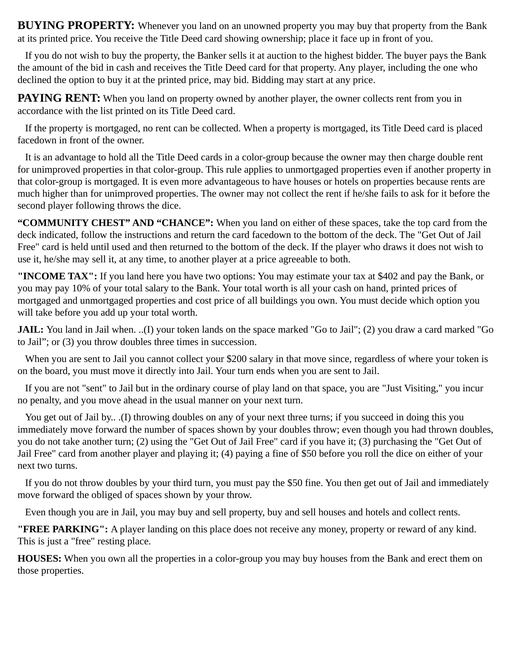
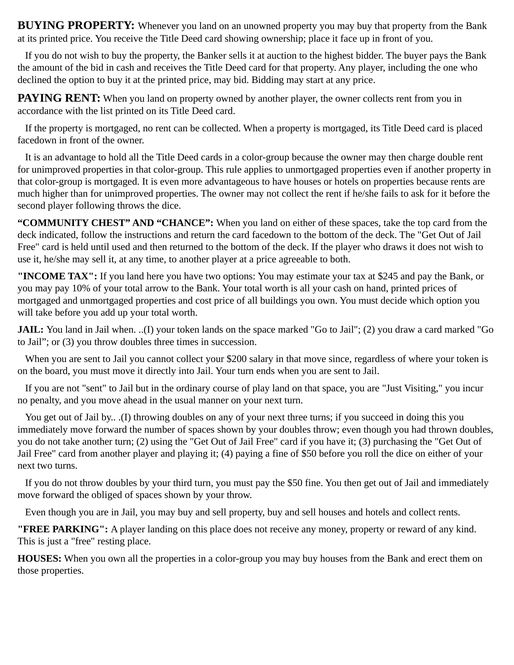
$402: $402 -> $245 (388, 276)
total salary: salary -> arrow (157, 288)
